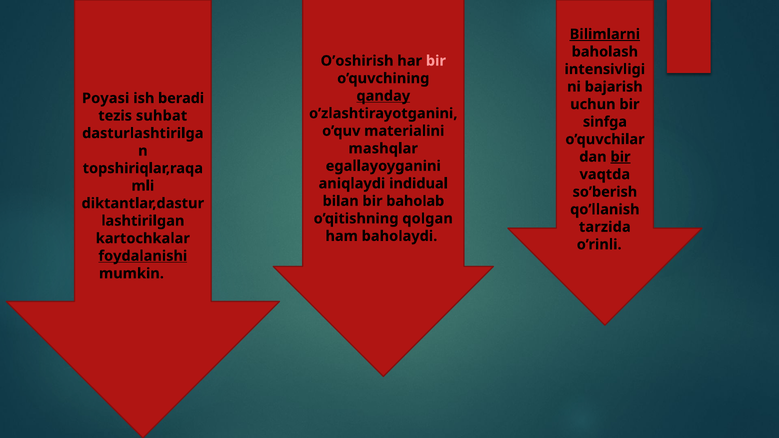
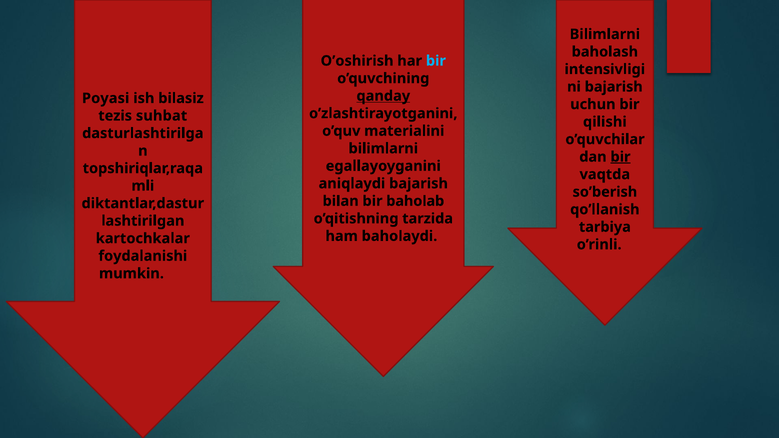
Bilimlarni underline: present -> none (605, 34)
bir colour: pink -> light blue (436, 61)
beradi: beradi -> bilasiz (181, 98)
sinfga: sinfga -> qilishi (605, 122)
mashqlar: mashqlar -> bilimlarni (383, 149)
aniqlaydi indidual: indidual -> bajarish (419, 184)
qolgan: qolgan -> tarzida (428, 219)
tarzida: tarzida -> tarbiya (605, 227)
foydalanishi underline: present -> none (143, 256)
